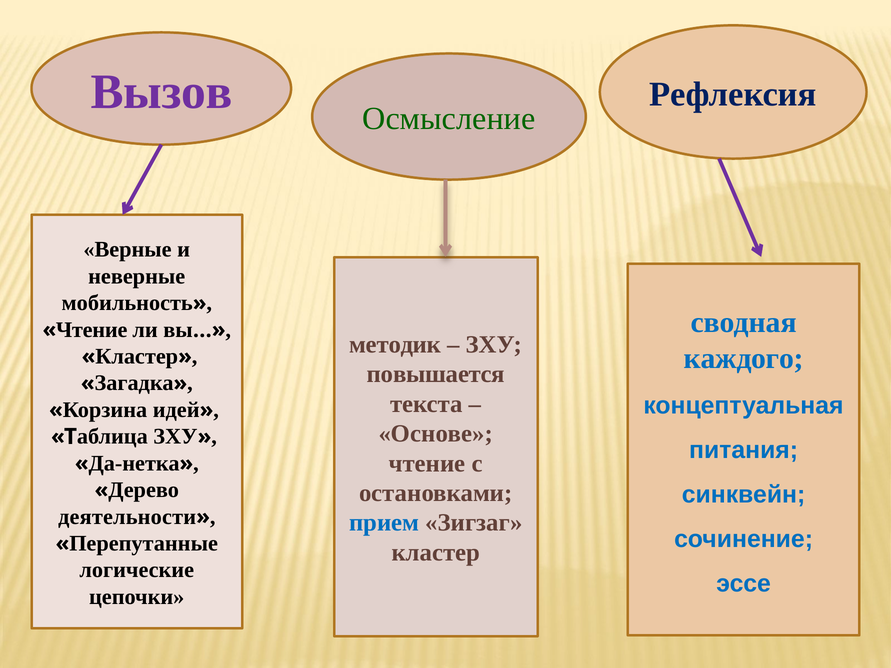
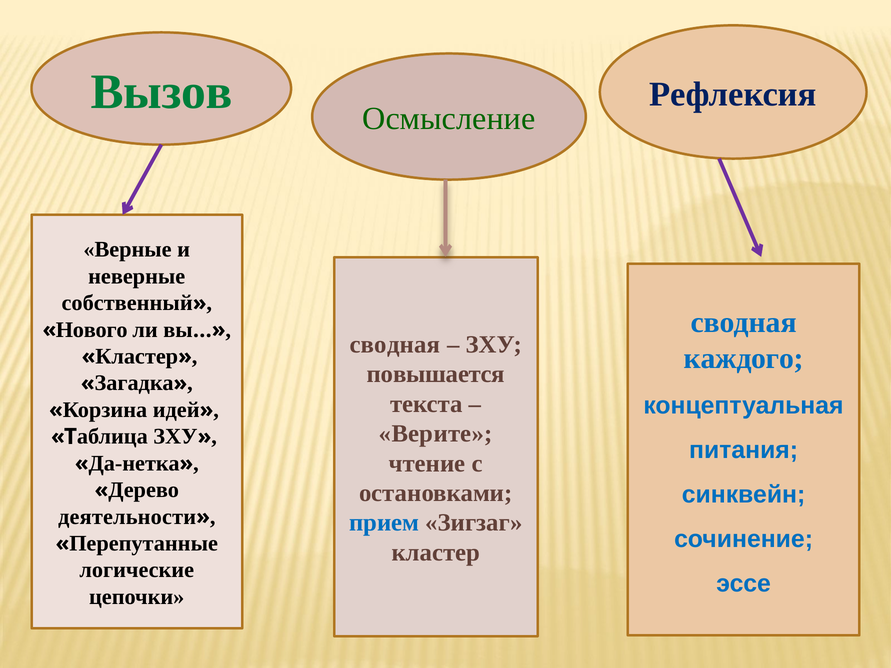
Вызов colour: purple -> green (161, 92)
мобильность: мобильность -> собственный (127, 303)
Чтение: Чтение -> Нового (92, 330)
методик: методик -> сводная (395, 345)
Основе: Основе -> Верите (436, 434)
